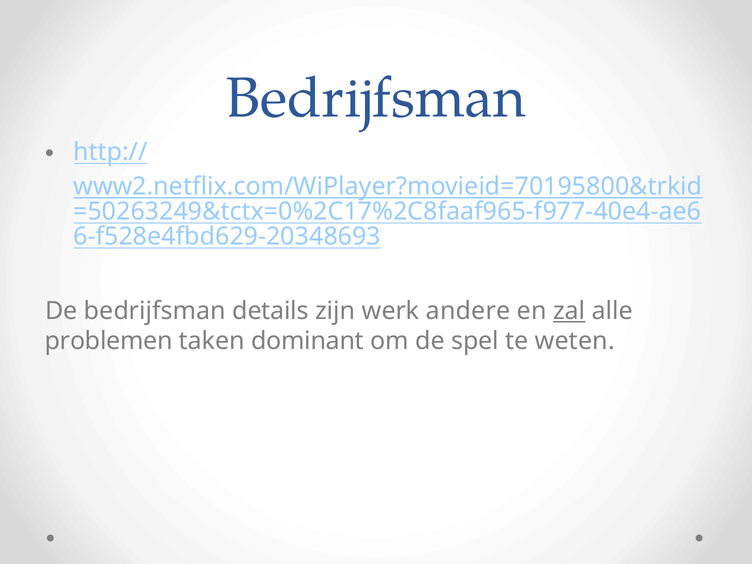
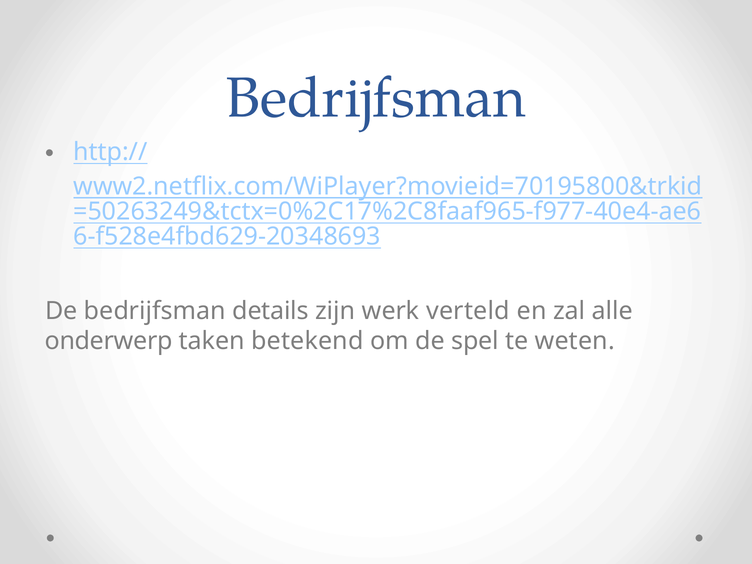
andere: andere -> verteld (468, 311)
zal underline: present -> none (569, 311)
problemen: problemen -> onderwerp (109, 341)
dominant: dominant -> betekend (307, 341)
